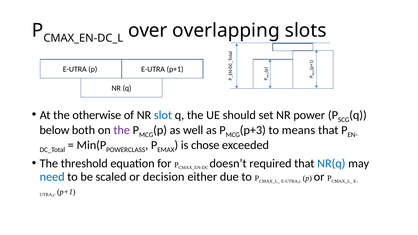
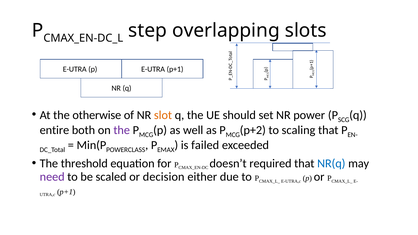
over: over -> step (148, 31)
slot colour: blue -> orange (163, 115)
below: below -> entire (54, 130)
p+3: p+3 -> p+2 (253, 130)
means: means -> scaling (299, 130)
chose: chose -> failed (205, 145)
need colour: blue -> purple (52, 177)
